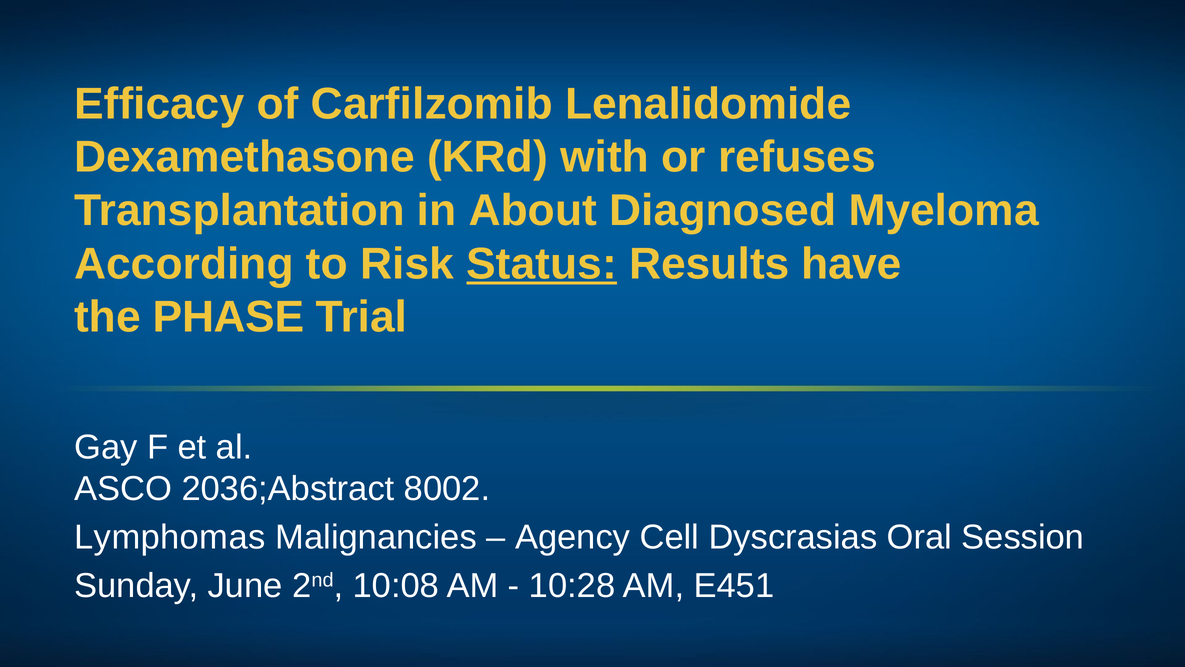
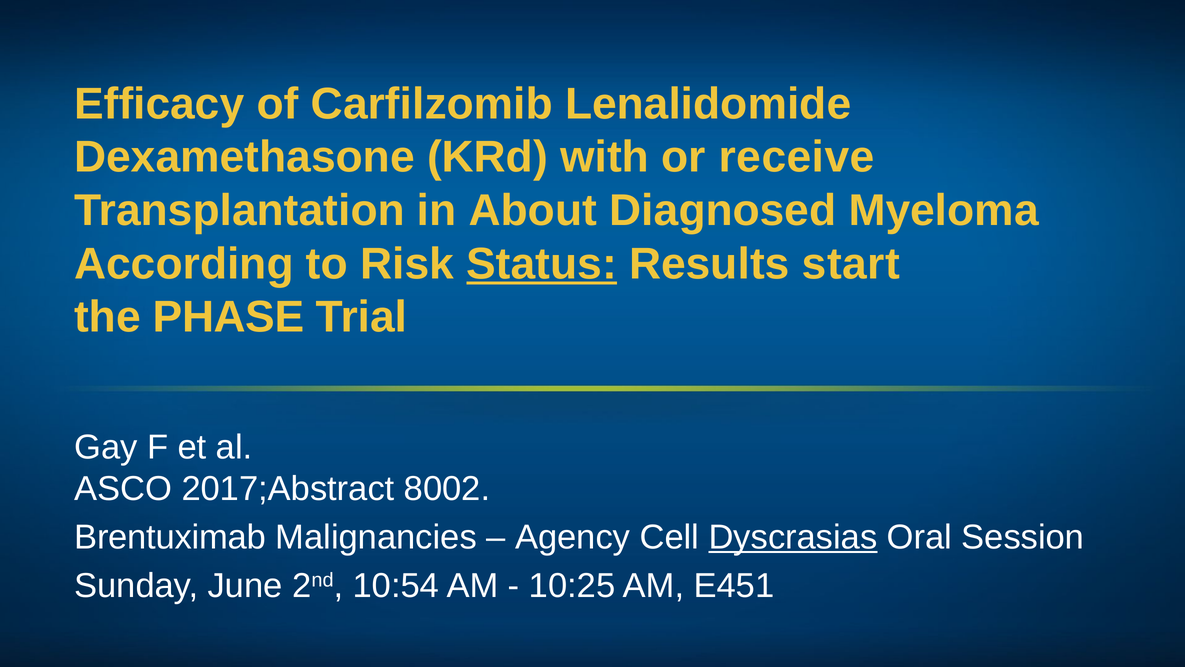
refuses: refuses -> receive (797, 157)
have: have -> start (851, 264)
2036;Abstract: 2036;Abstract -> 2017;Abstract (288, 488)
Lymphomas: Lymphomas -> Brentuximab (170, 537)
Dyscrasias underline: none -> present (793, 537)
10:08: 10:08 -> 10:54 (396, 585)
10:28: 10:28 -> 10:25 (572, 585)
